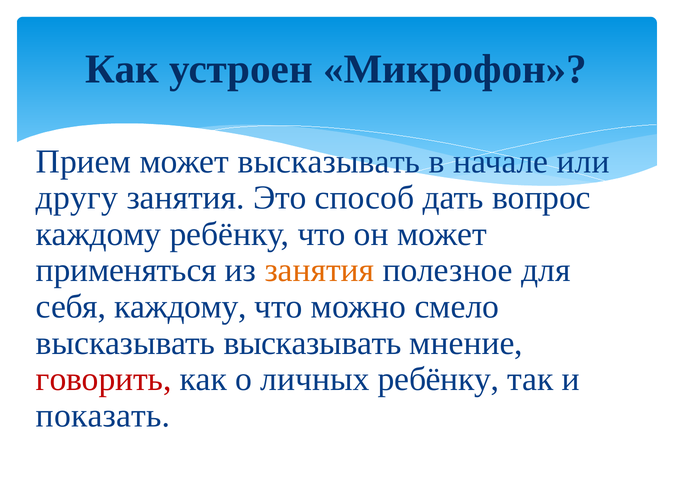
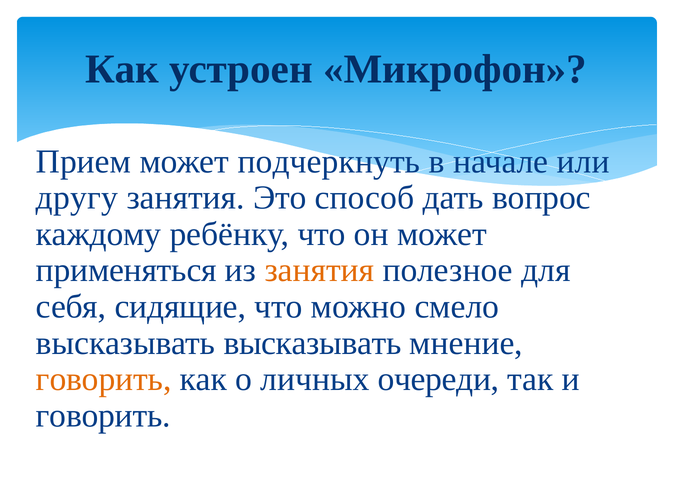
может высказывать: высказывать -> подчеркнуть (329, 162)
себя каждому: каждому -> сидящие (180, 307)
говорить colour: red -> orange (104, 380)
личных ребёнку: ребёнку -> очереди (439, 380)
показать: показать -> говорить (103, 416)
